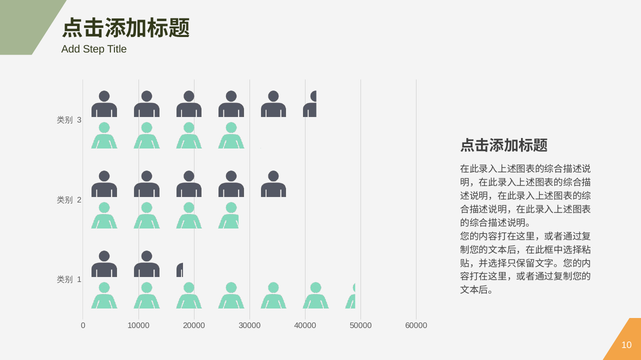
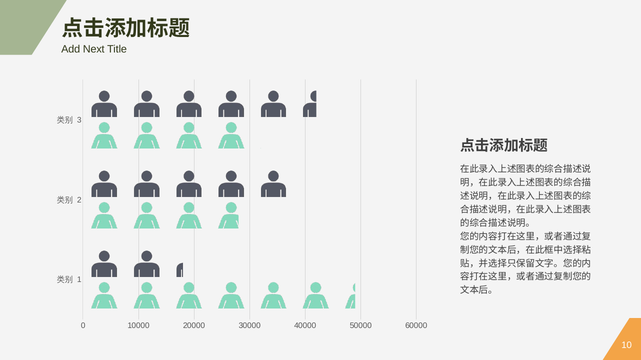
Step: Step -> Next (94, 50)
